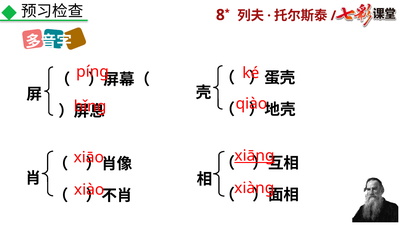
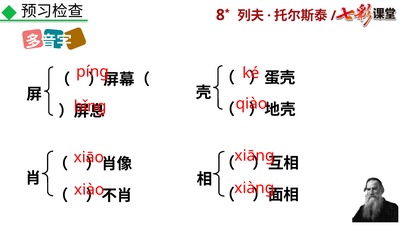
xiāng underline: present -> none (254, 156)
